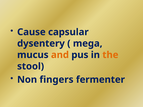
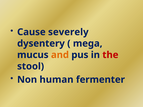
capsular: capsular -> severely (68, 32)
the colour: orange -> red (110, 55)
fingers: fingers -> human (56, 80)
